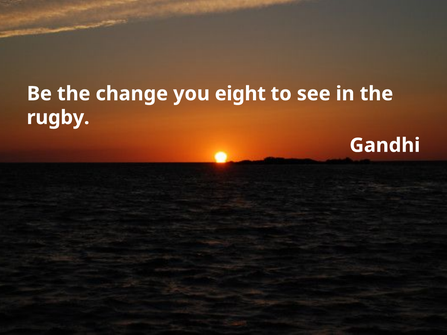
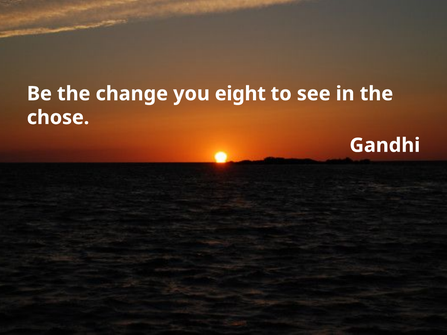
rugby: rugby -> chose (58, 118)
